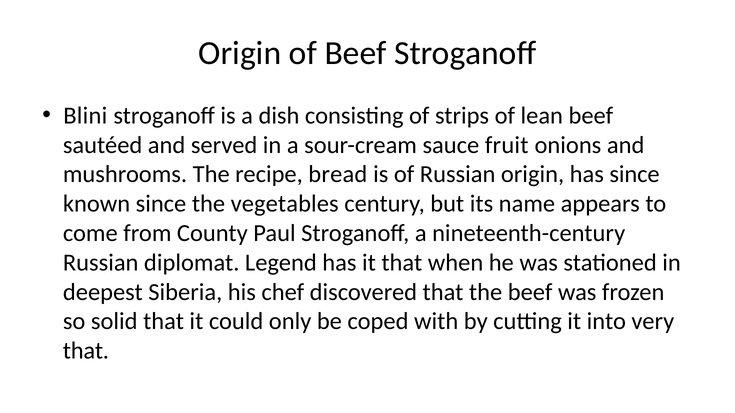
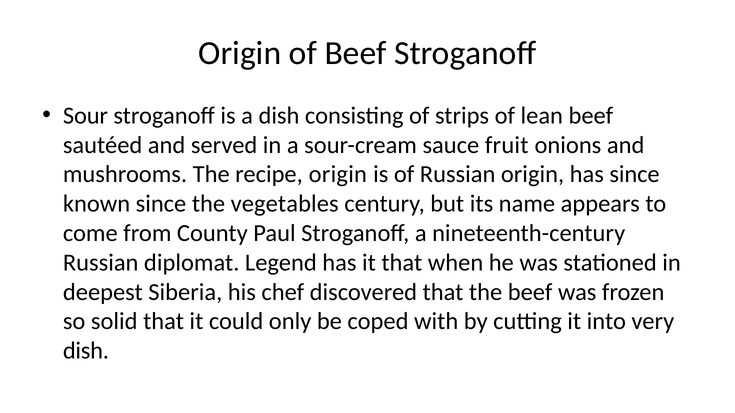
Blini: Blini -> Sour (85, 116)
recipe bread: bread -> origin (338, 175)
that: that -> dish (86, 351)
